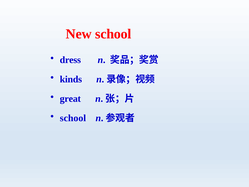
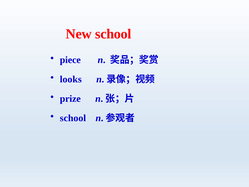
dress: dress -> piece (70, 60)
kinds: kinds -> looks (71, 79)
great: great -> prize (70, 99)
